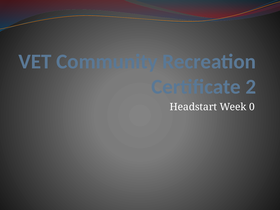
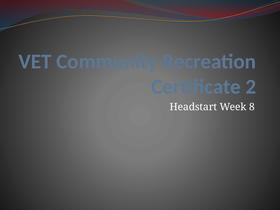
0: 0 -> 8 (252, 107)
